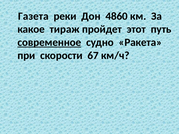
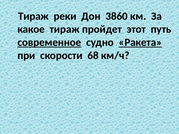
Газета: Газета -> Тираж (33, 16)
4860: 4860 -> 3860 (117, 16)
Ракета underline: none -> present (140, 42)
67: 67 -> 68 (93, 56)
